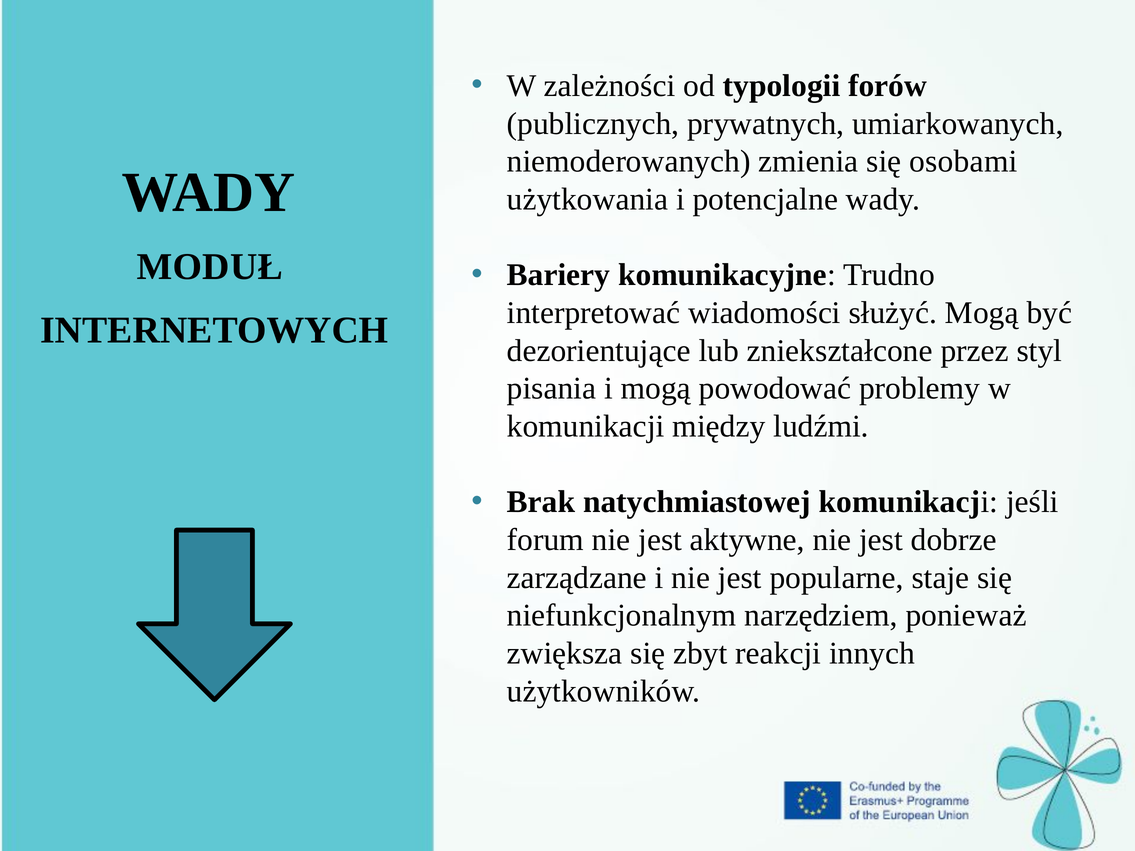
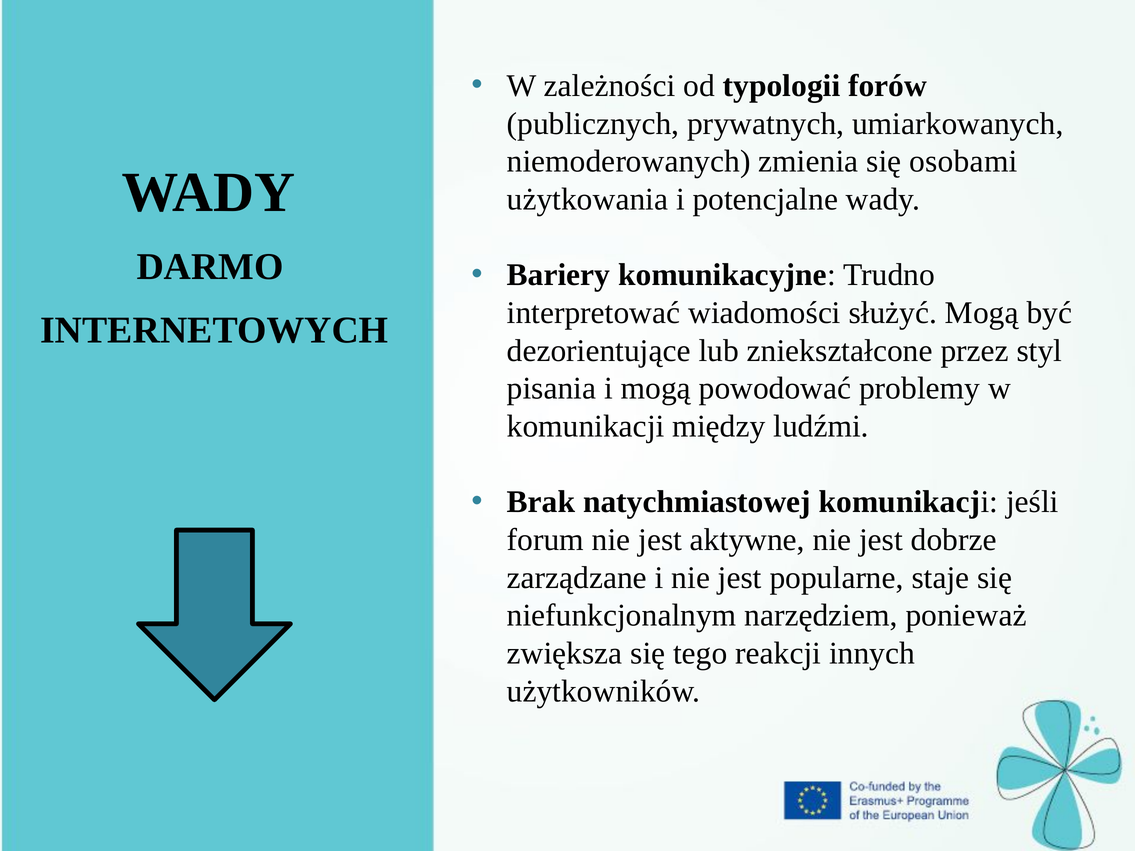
MODUŁ: MODUŁ -> DARMO (210, 267)
zbyt: zbyt -> tego (700, 654)
